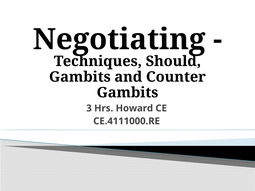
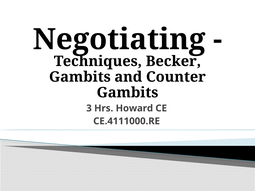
Should: Should -> Becker (173, 61)
